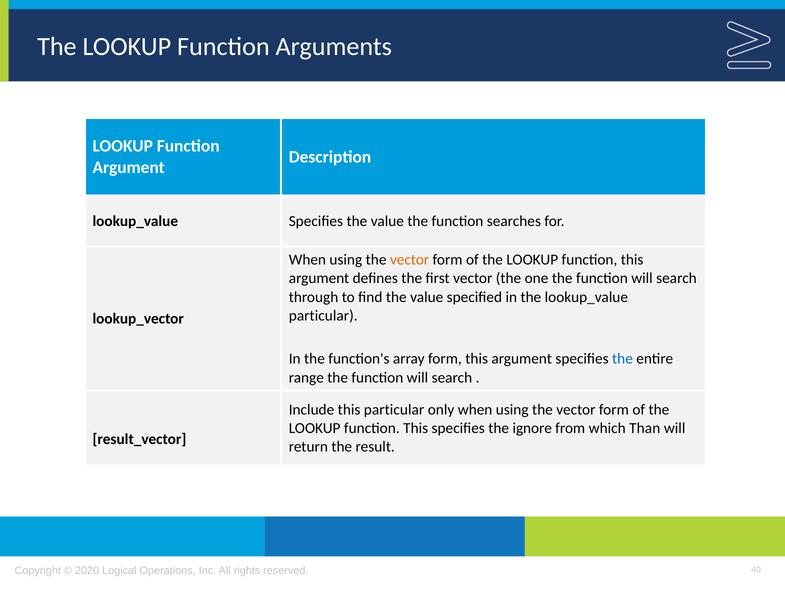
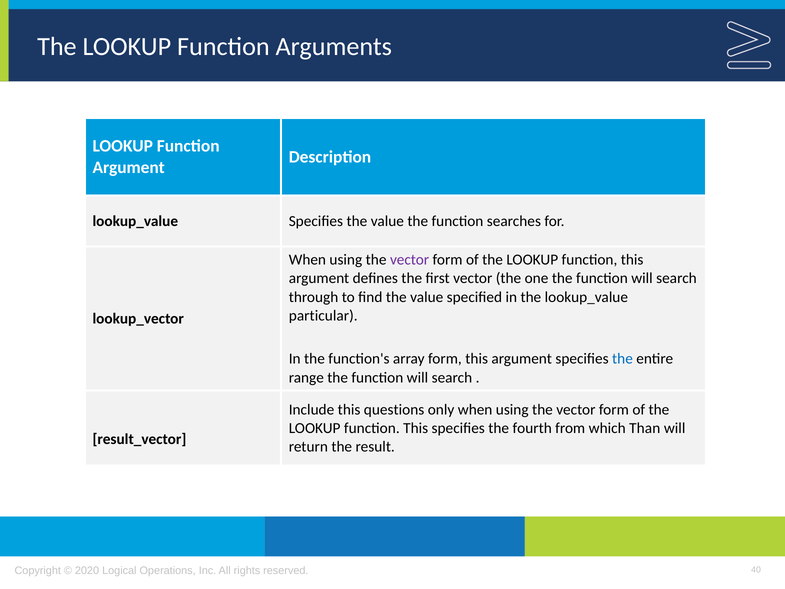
vector colour: orange -> purple (410, 260)
this particular: particular -> questions (394, 410)
ignore: ignore -> fourth (532, 428)
